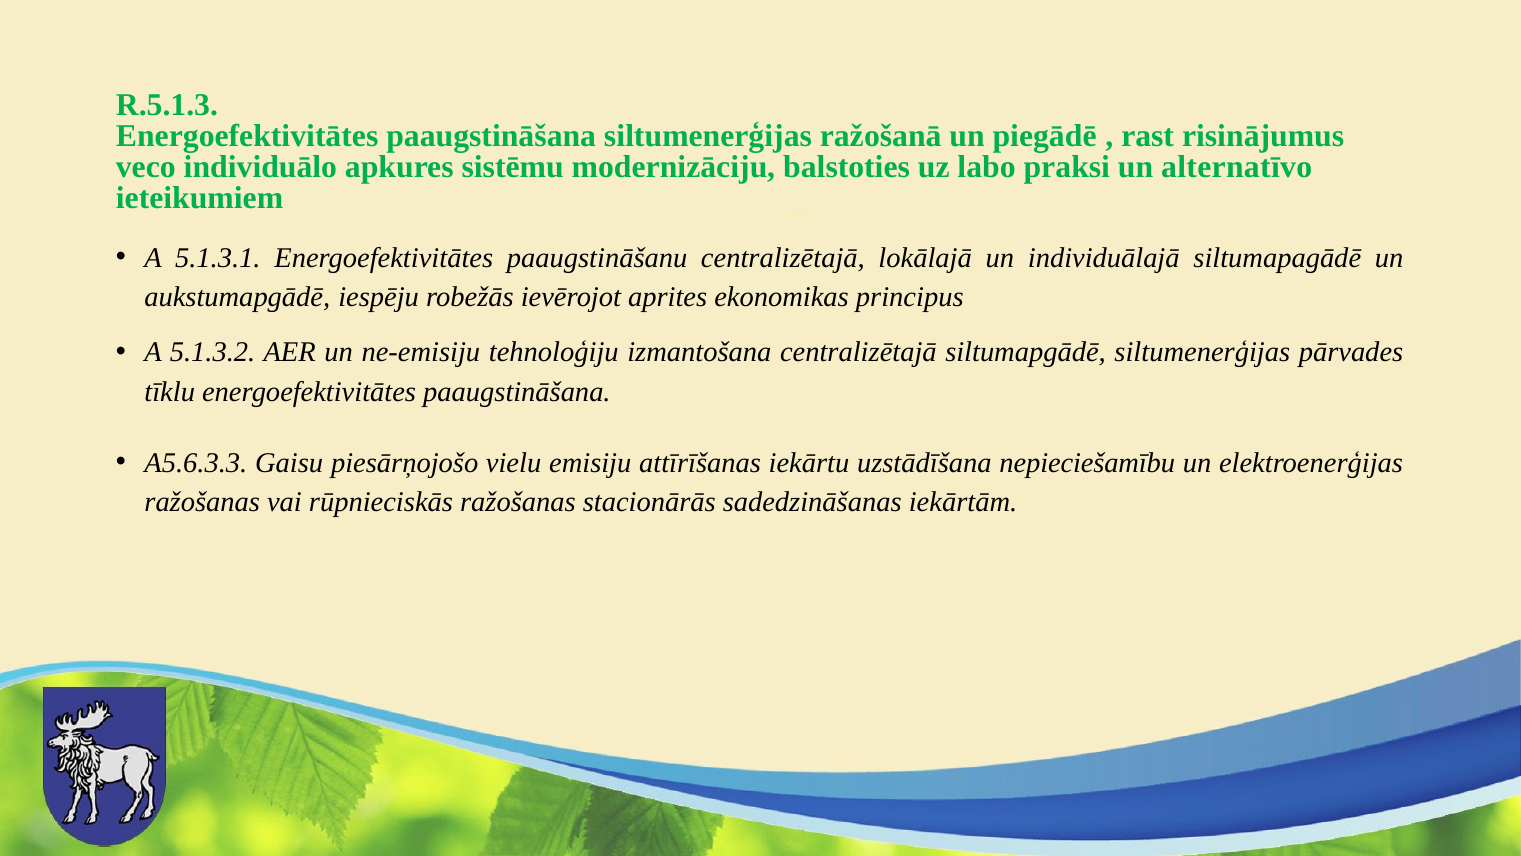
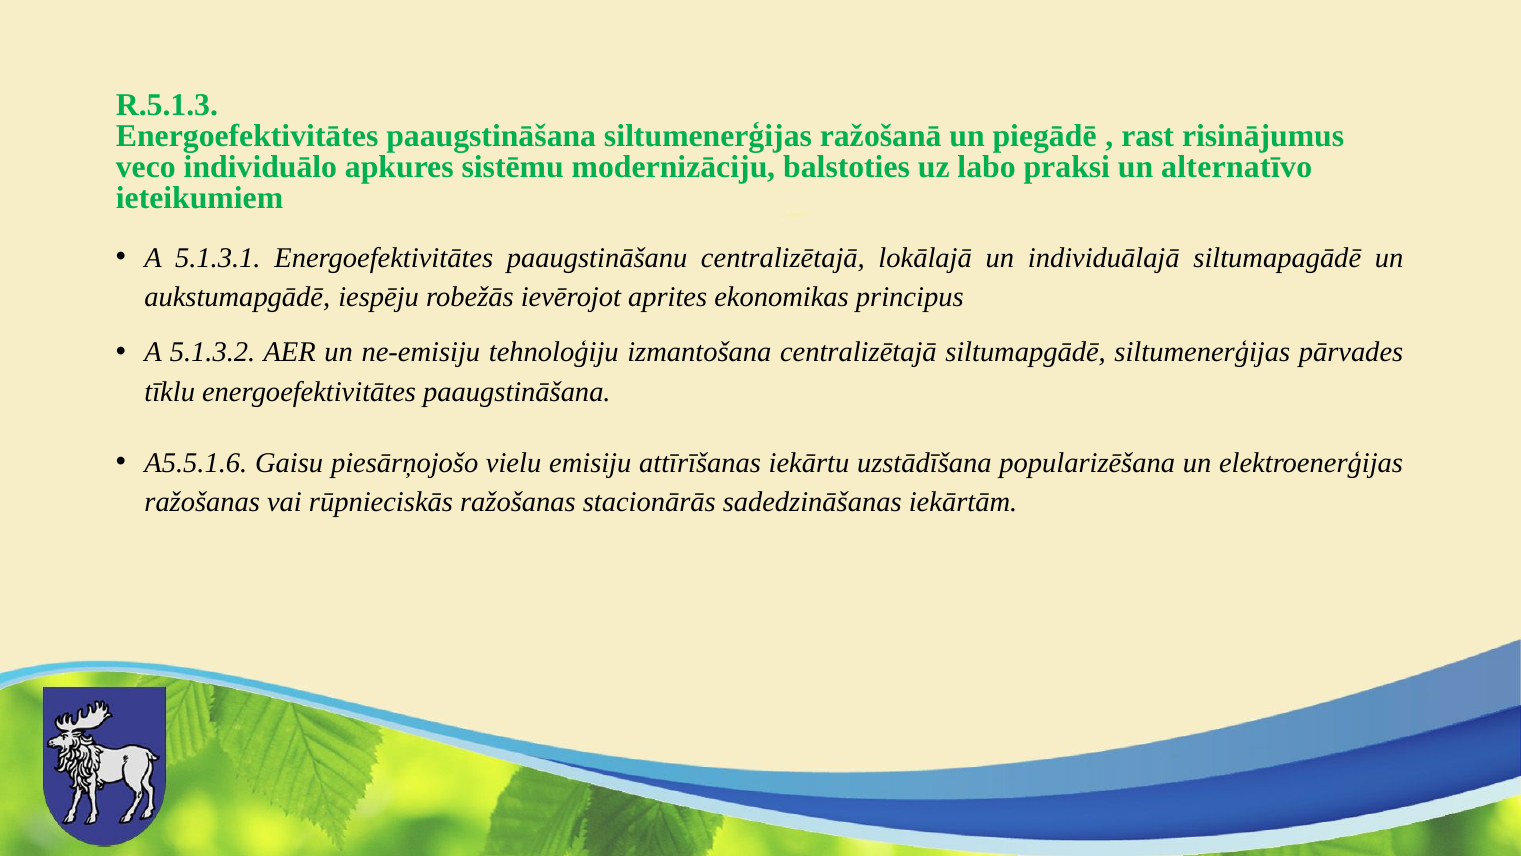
A5.6.3.3: A5.6.3.3 -> A5.5.1.6 (196, 463)
nepieciešamību: nepieciešamību -> popularizēšana (1087, 463)
